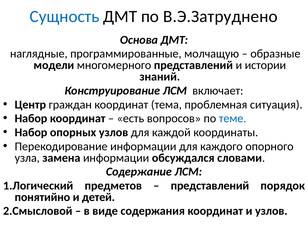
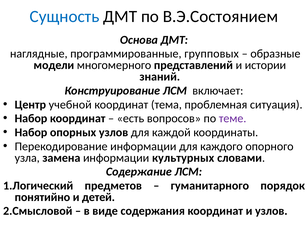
В.Э.Затруднено: В.Э.Затруднено -> В.Э.Состоянием (220, 16)
молчащую: молчащую -> групповых (212, 54)
граждан: граждан -> учебной (70, 105)
теме colour: blue -> purple (233, 118)
обсуждался: обсуждался -> культурных (183, 158)
представлений: представлений -> гуманитарного (210, 186)
